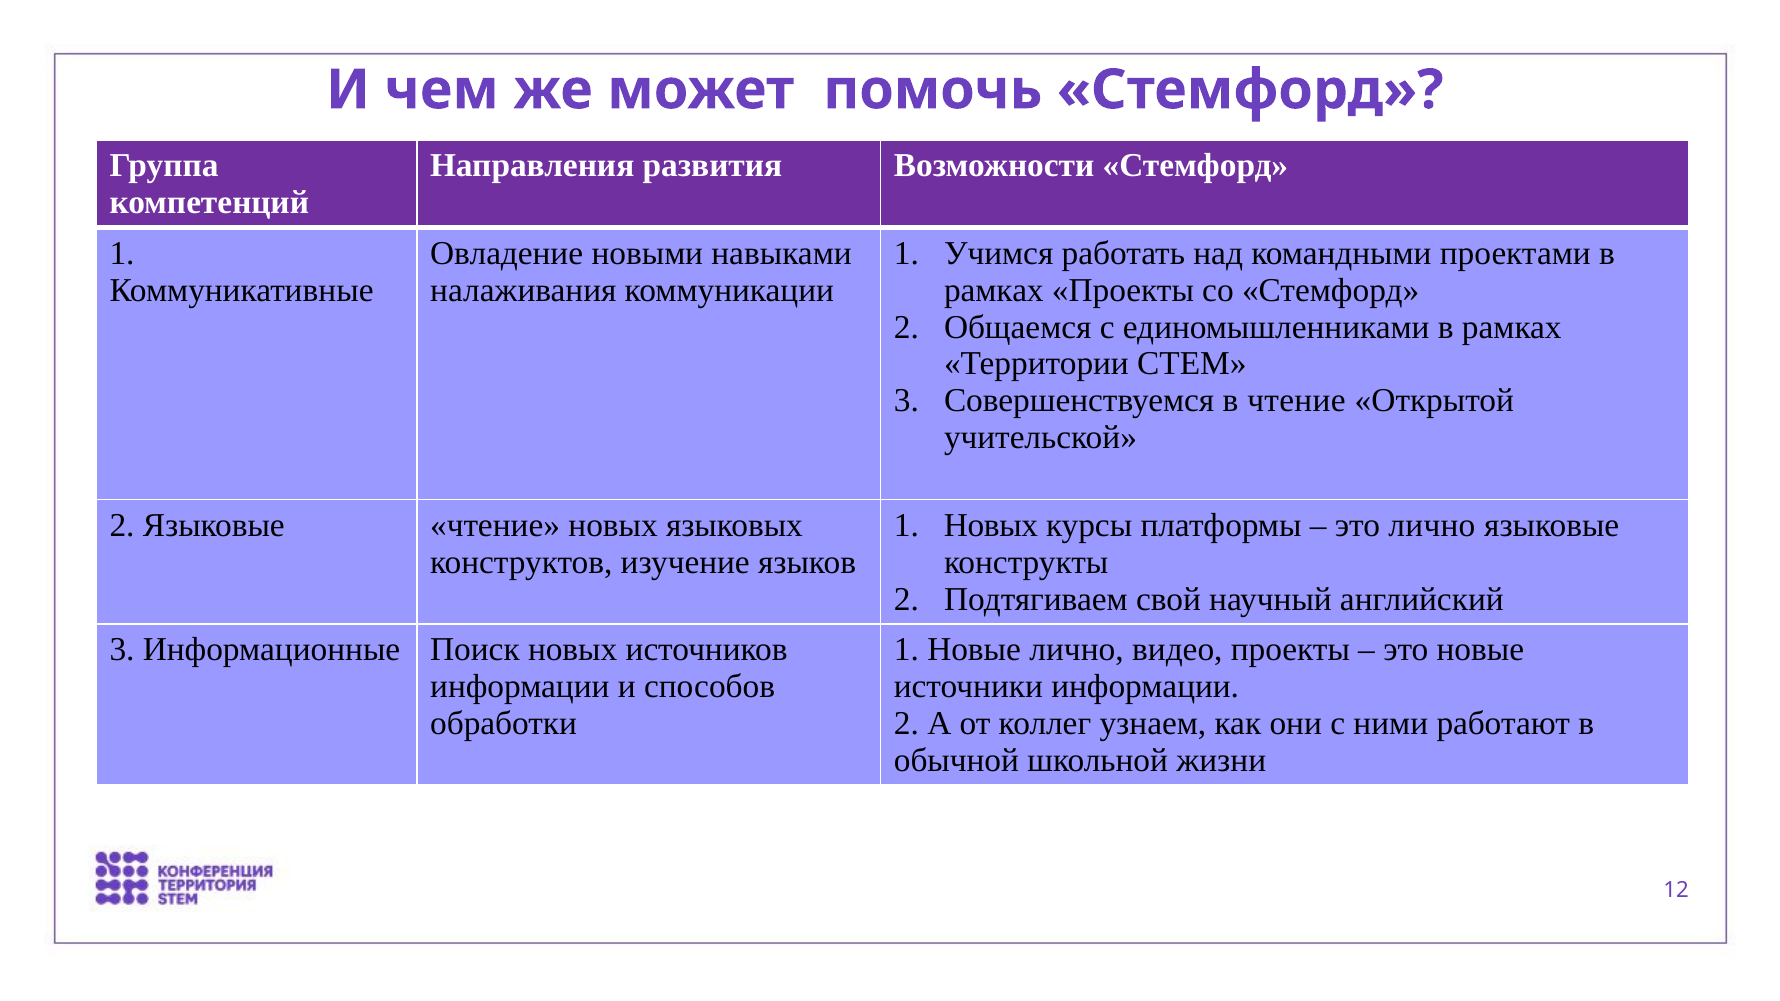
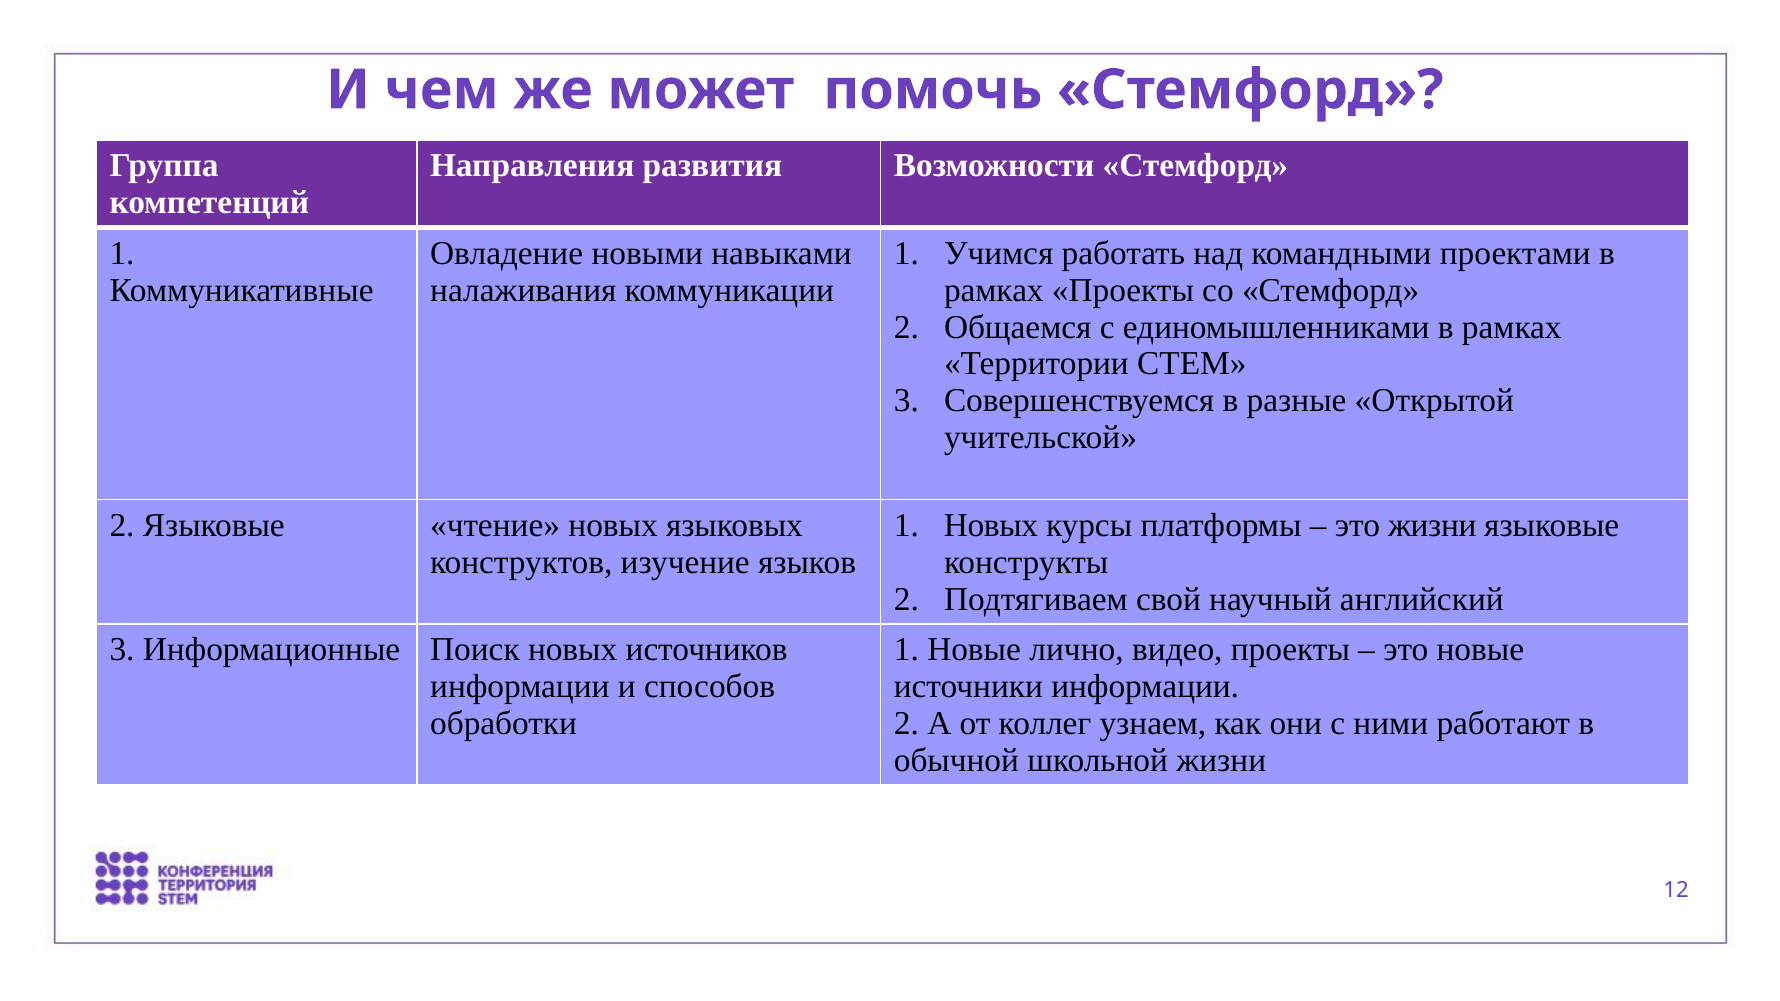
в чтение: чтение -> разные (1297, 401)
это лично: лично -> жизни (1432, 525)
